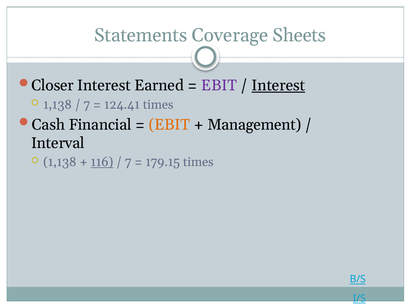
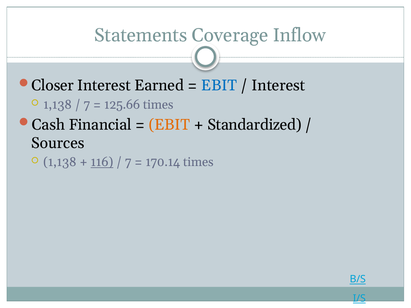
Sheets: Sheets -> Inflow (299, 35)
EBIT colour: purple -> blue (219, 86)
Interest underline: present -> none (278, 86)
124.41: 124.41 -> 125.66 (122, 105)
Management: Management -> Standardized (254, 125)
Interval: Interval -> Sources (58, 143)
179.15: 179.15 -> 170.14 (163, 162)
